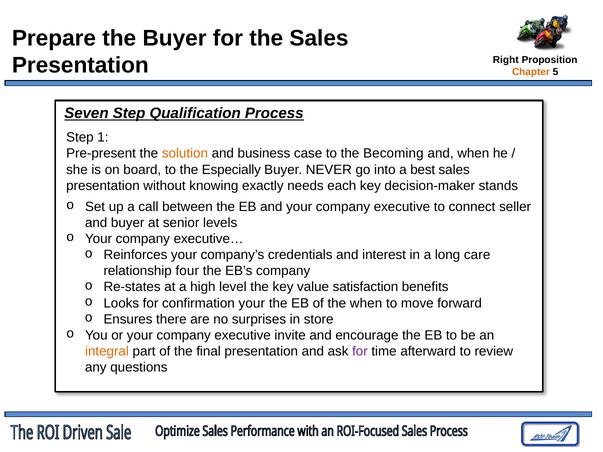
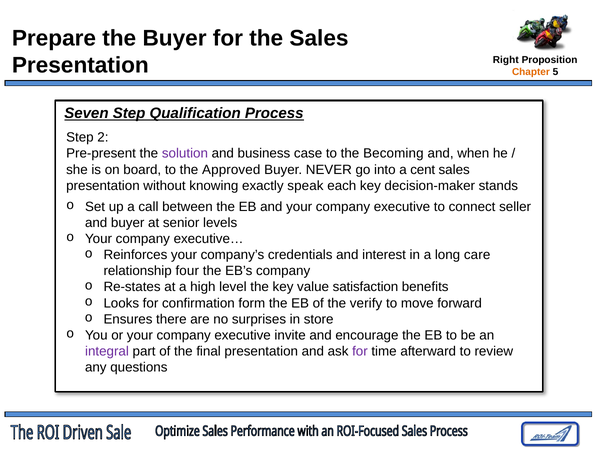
1: 1 -> 2 (103, 138)
solution colour: orange -> purple (185, 154)
Especially: Especially -> Approved (231, 170)
best: best -> cent (423, 170)
needs: needs -> speak (305, 186)
confirmation your: your -> form (252, 303)
the when: when -> verify (366, 303)
integral colour: orange -> purple (107, 352)
